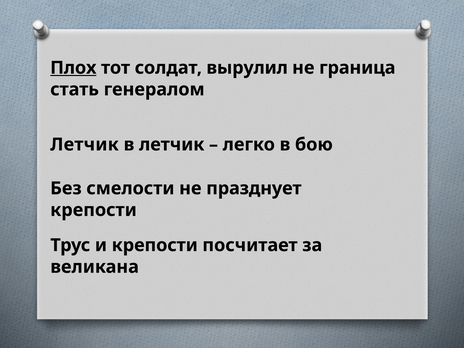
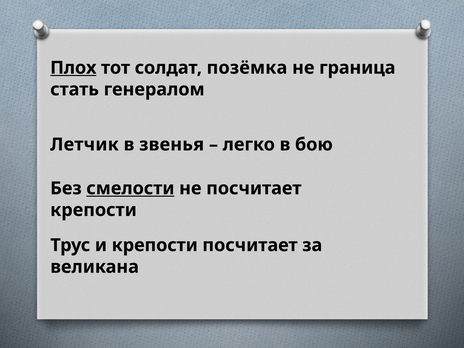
вырулил: вырулил -> позёмка (247, 68)
в летчик: летчик -> звенья (172, 145)
смелости underline: none -> present (130, 188)
не празднует: празднует -> посчитает (254, 188)
